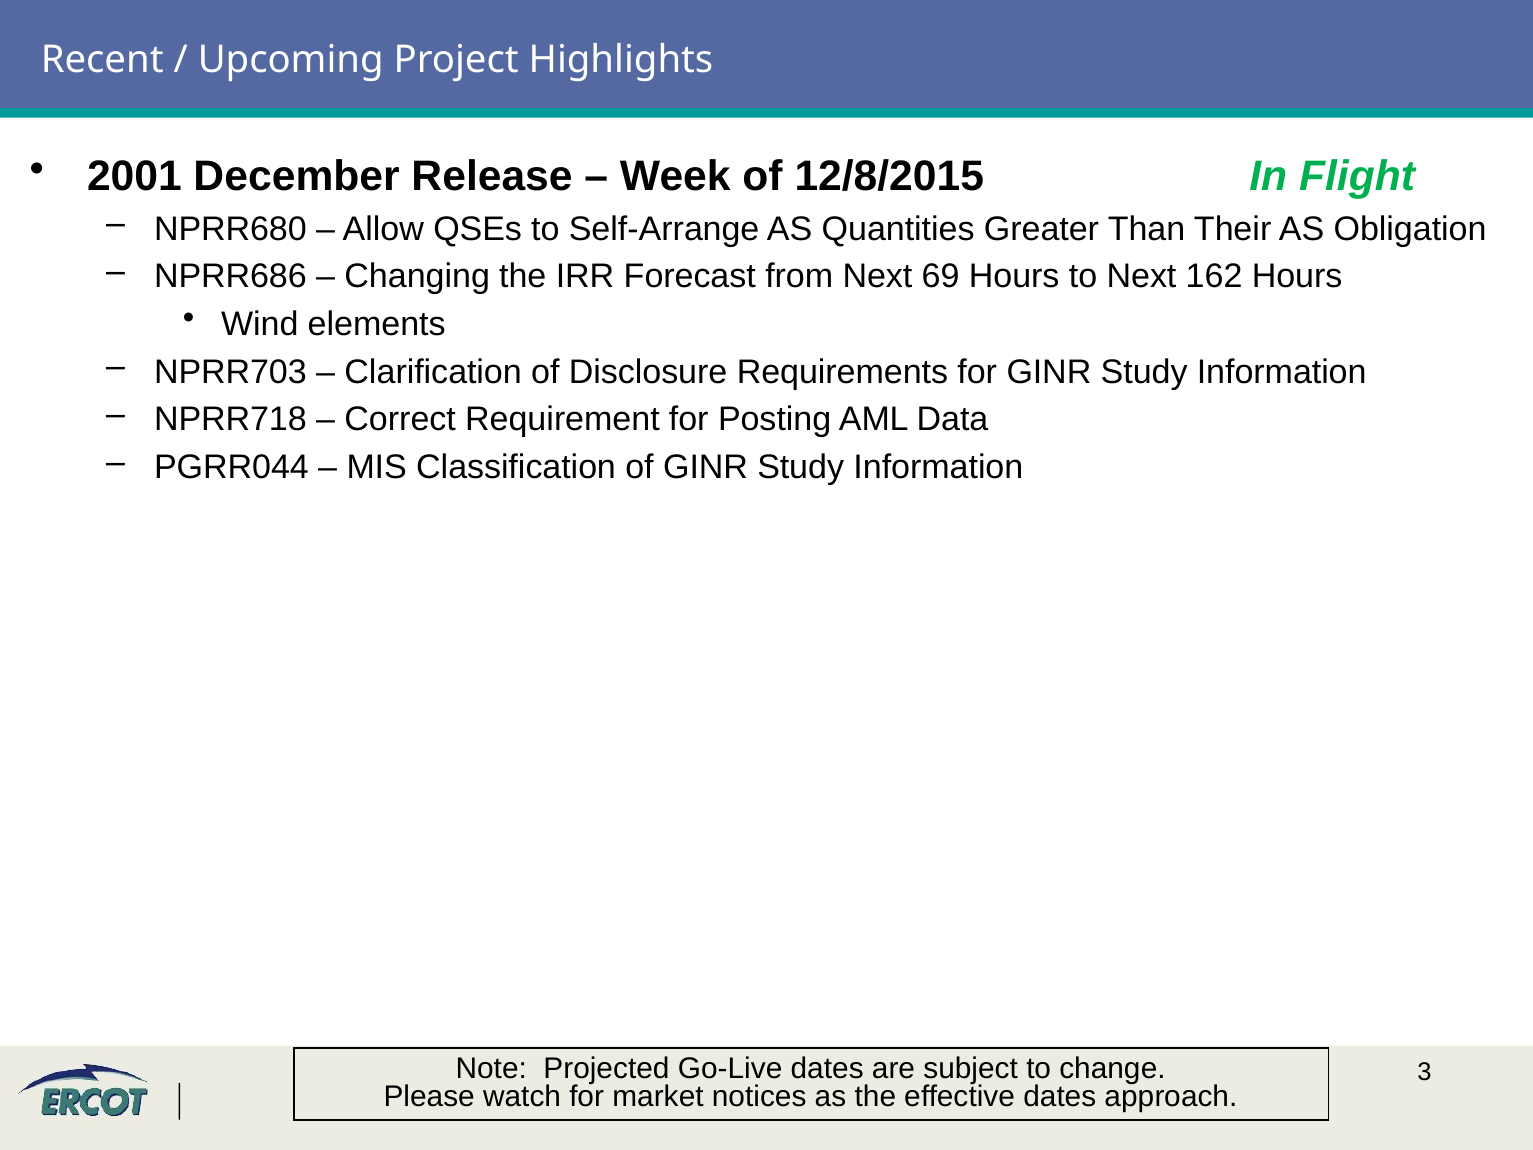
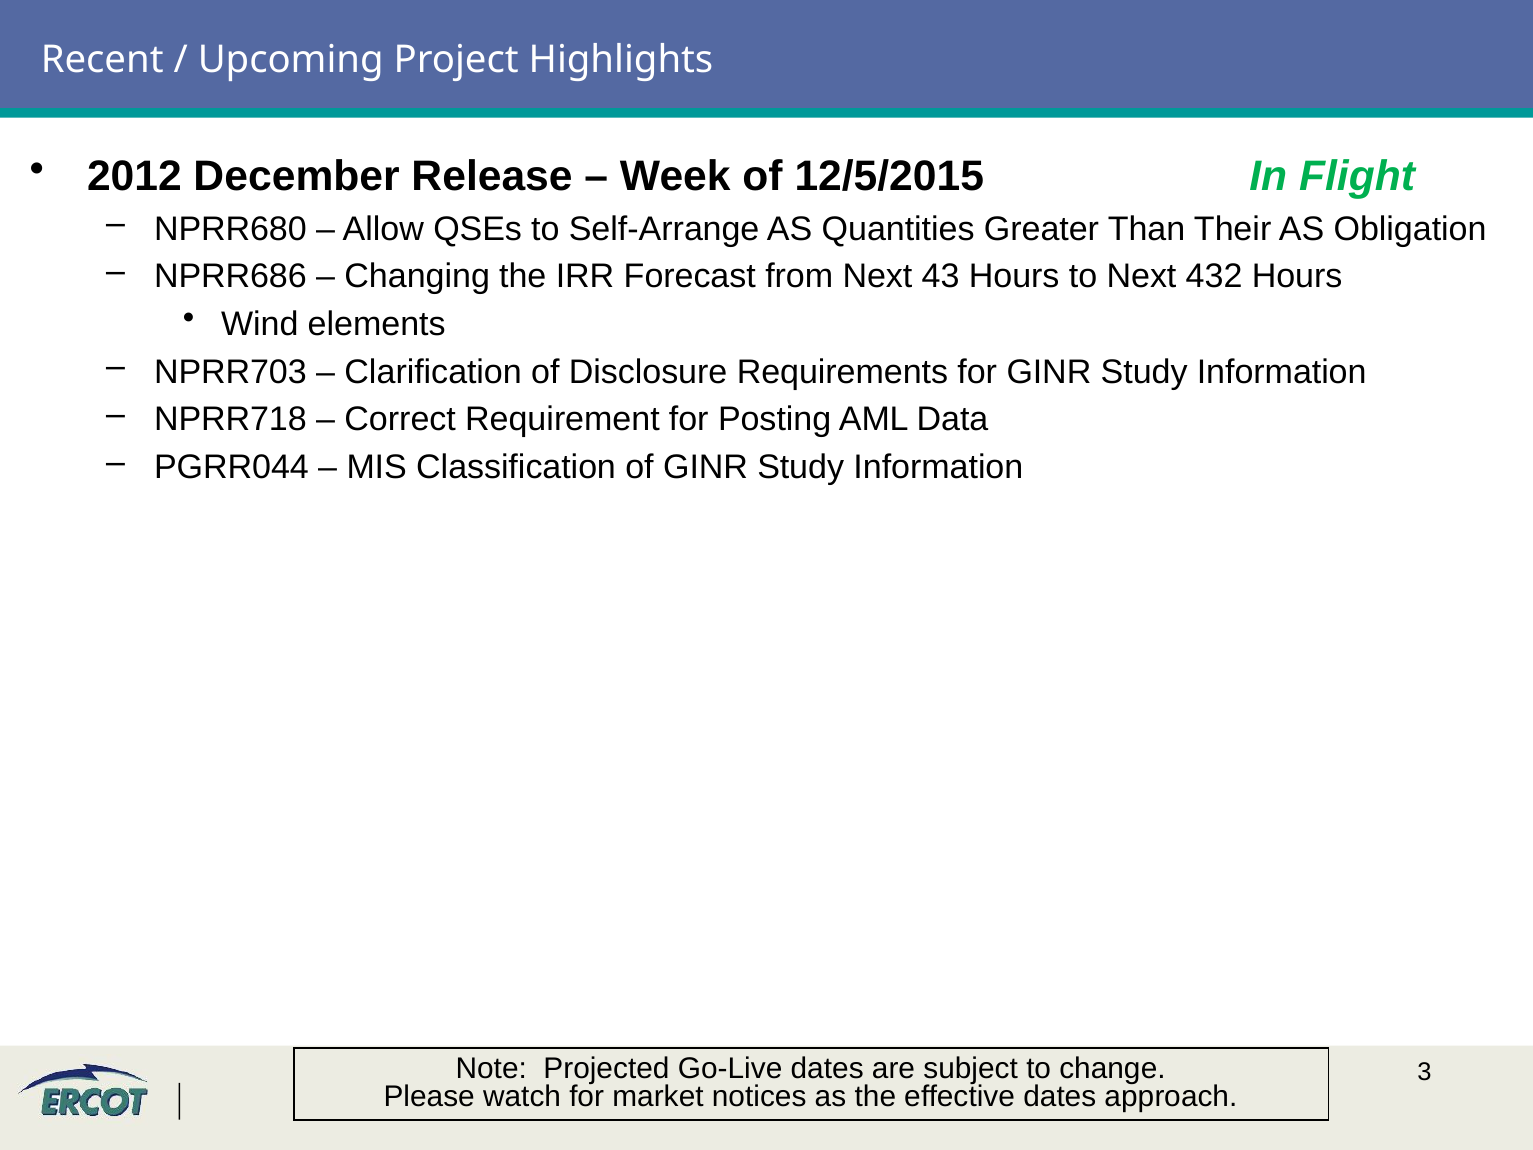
2001: 2001 -> 2012 (134, 177)
12/8/2015: 12/8/2015 -> 12/5/2015 (889, 177)
69: 69 -> 43 (941, 277)
162: 162 -> 432 (1214, 277)
